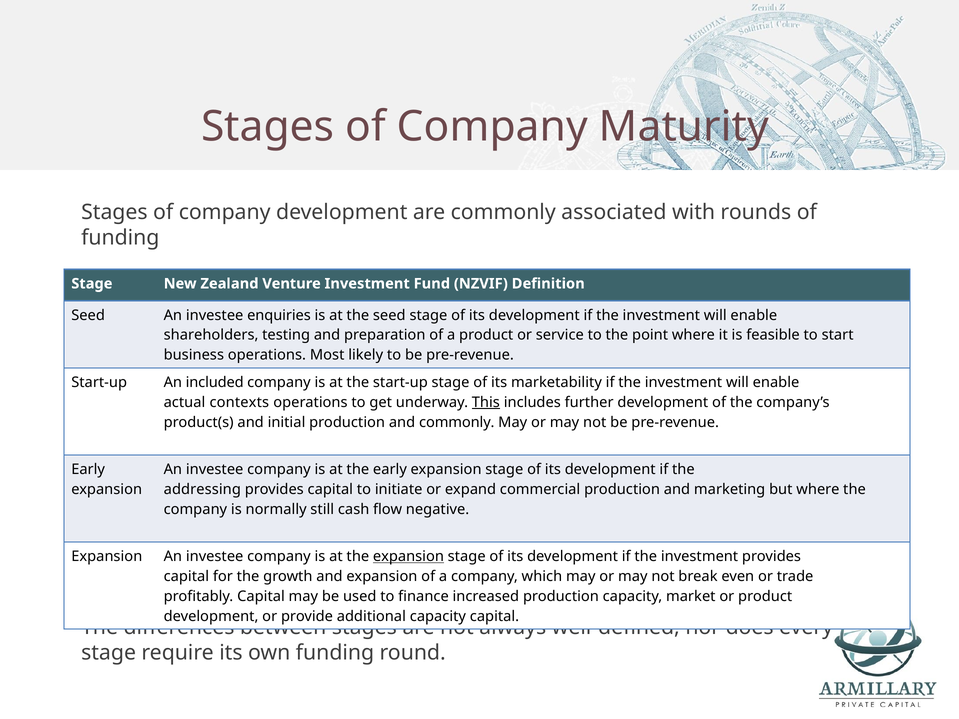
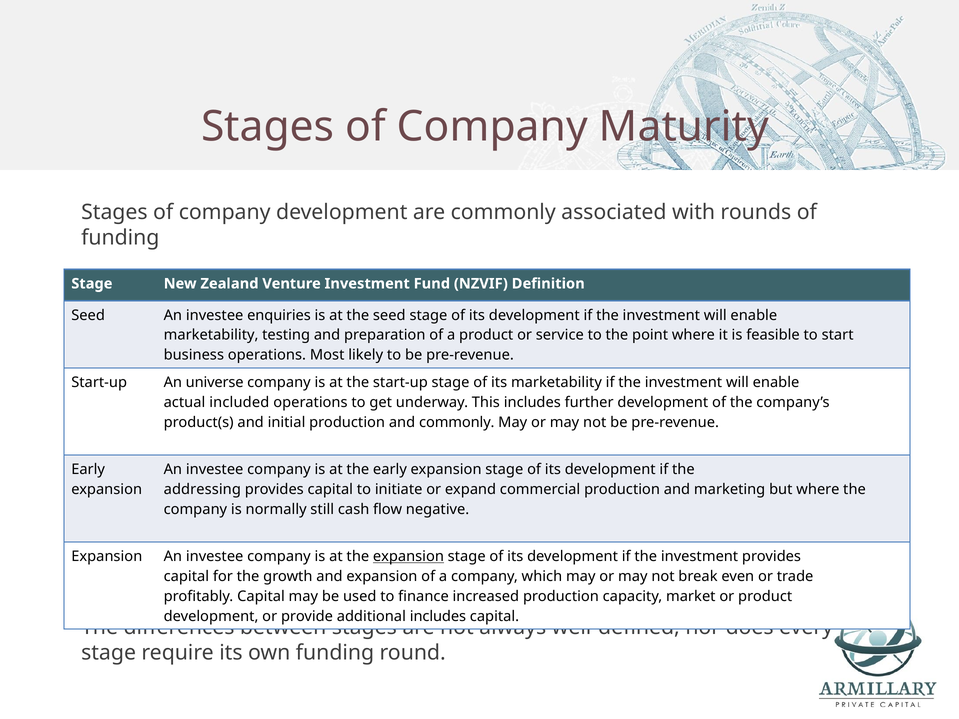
shareholders: shareholders -> marketability (211, 335)
included: included -> universe (215, 382)
contexts: contexts -> included (239, 402)
This underline: present -> none (486, 402)
additional capacity: capacity -> includes (438, 617)
